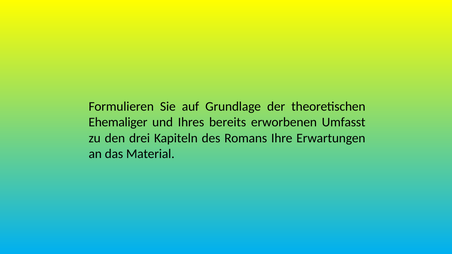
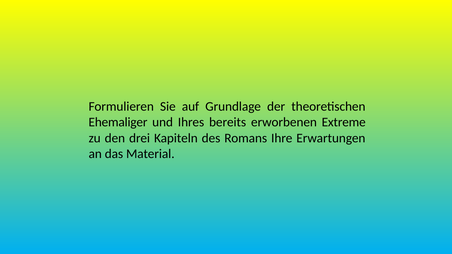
Umfasst: Umfasst -> Extreme (344, 122)
